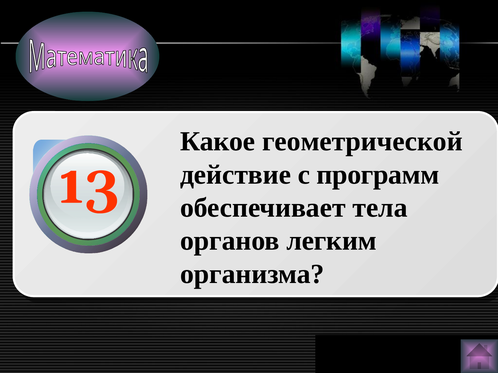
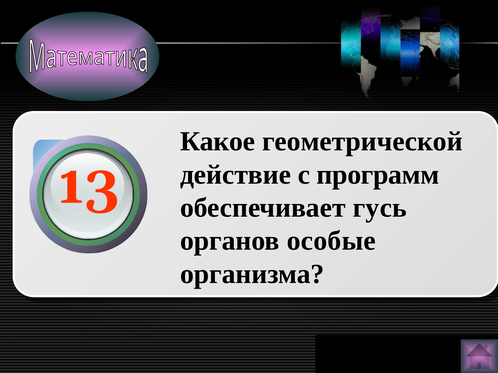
тела: тела -> гусь (380, 208)
легким: легким -> особые (331, 241)
